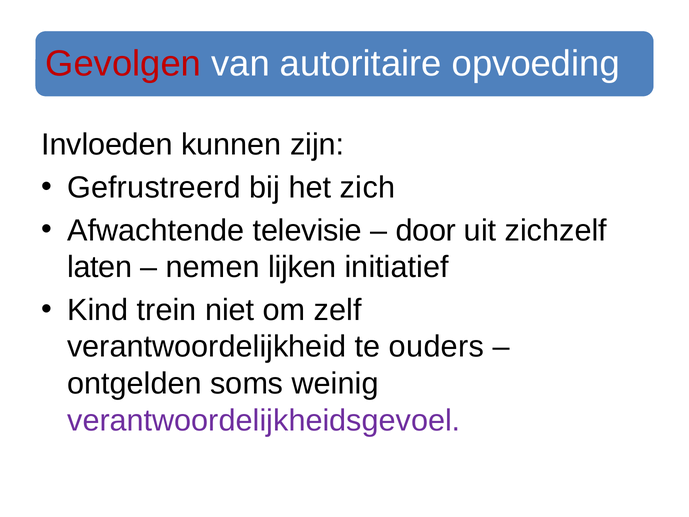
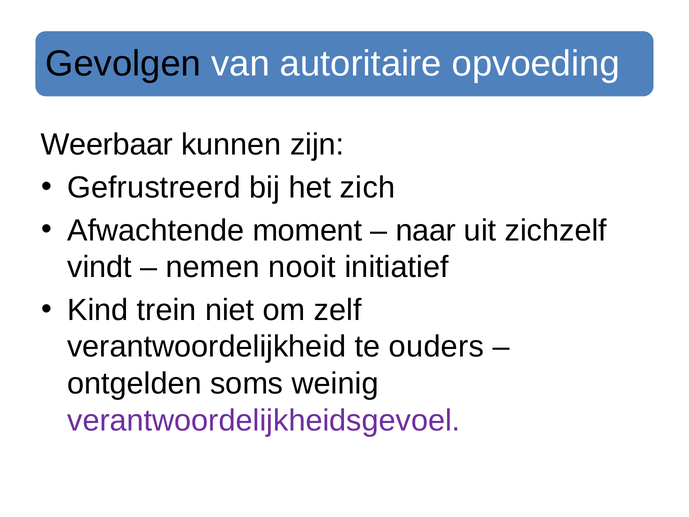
Gevolgen colour: red -> black (123, 63)
Invloeden: Invloeden -> Weerbaar (107, 145)
televisie: televisie -> moment (307, 230)
door: door -> naar (426, 230)
laten: laten -> vindt (100, 267)
lijken: lijken -> nooit (302, 267)
